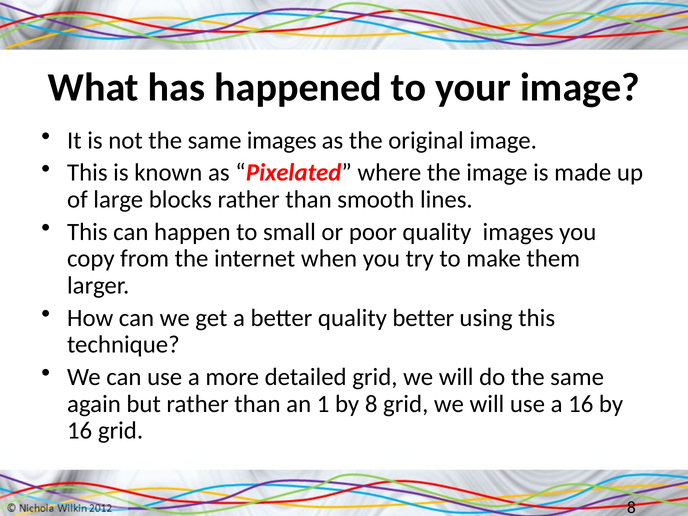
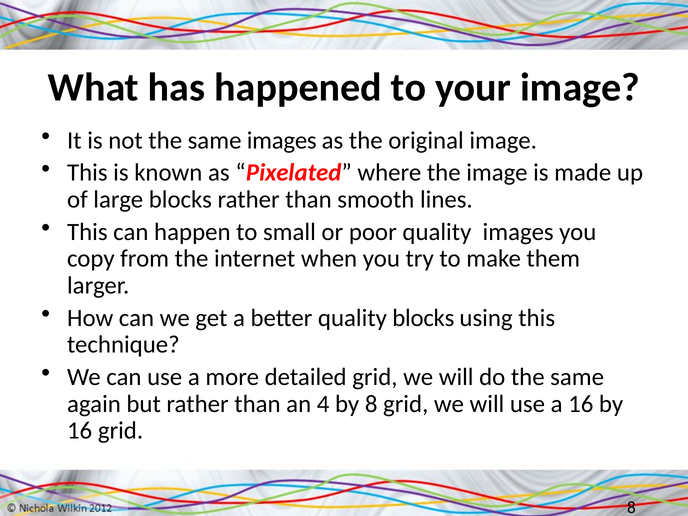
quality better: better -> blocks (423, 318)
1: 1 -> 4 (323, 404)
